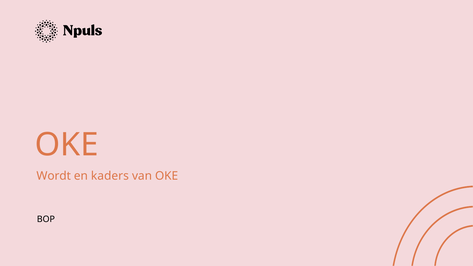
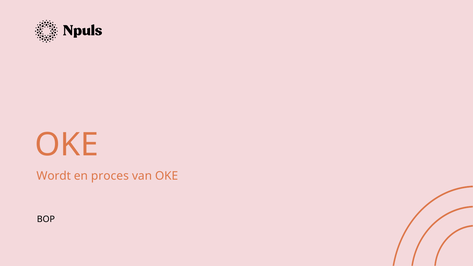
kaders: kaders -> proces (110, 176)
